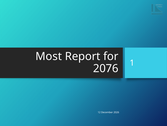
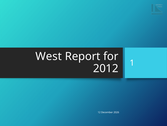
Most: Most -> West (49, 56)
2076: 2076 -> 2012 (106, 68)
